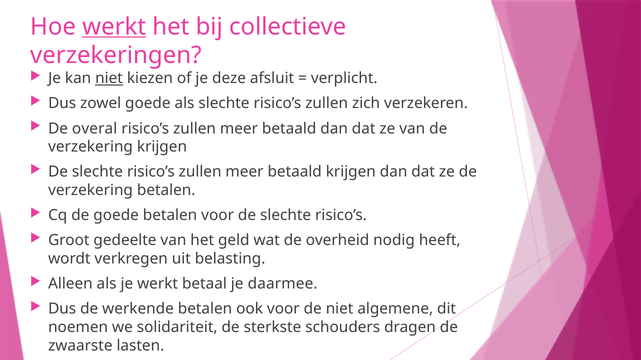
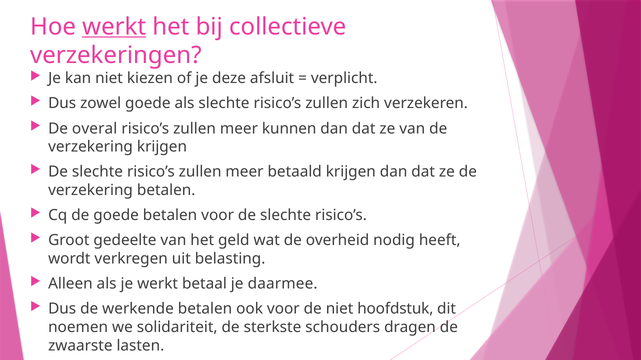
niet underline: present -> none (109, 78)
betaald: betaald -> kunnen (289, 129)
algemene: algemene -> hoofdstuk (395, 309)
